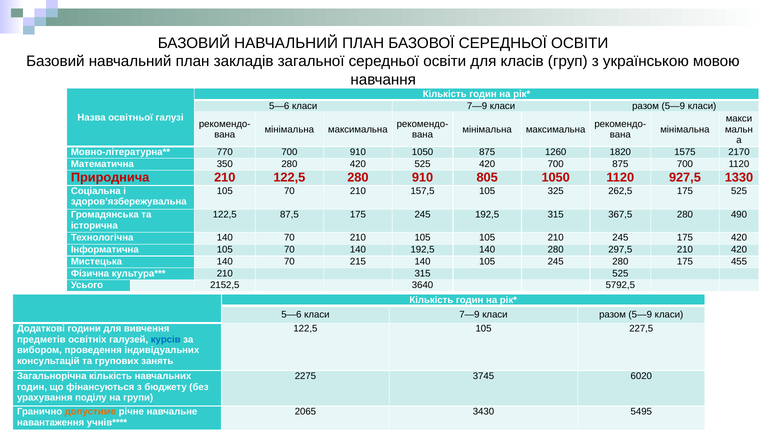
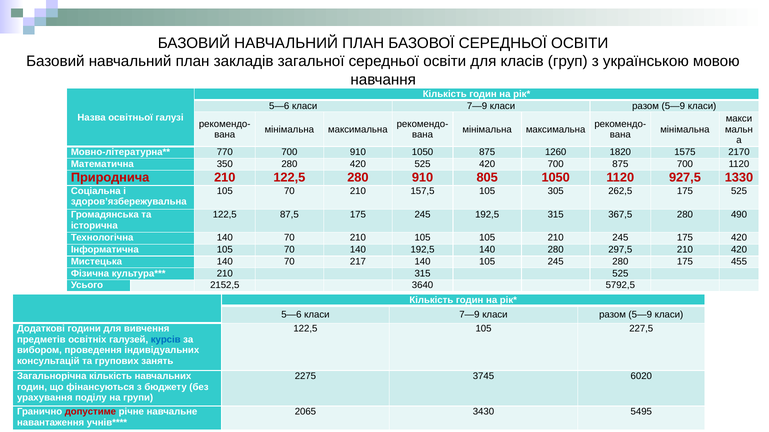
325: 325 -> 305 (556, 191)
215: 215 -> 217 (358, 262)
допустиме colour: orange -> red (90, 412)
